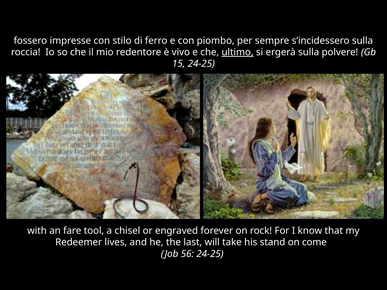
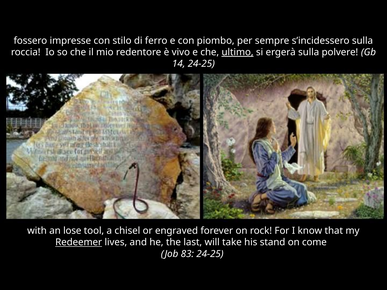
15: 15 -> 14 (179, 64)
fare: fare -> lose (72, 231)
Redeemer underline: none -> present (79, 243)
56: 56 -> 83 (187, 254)
